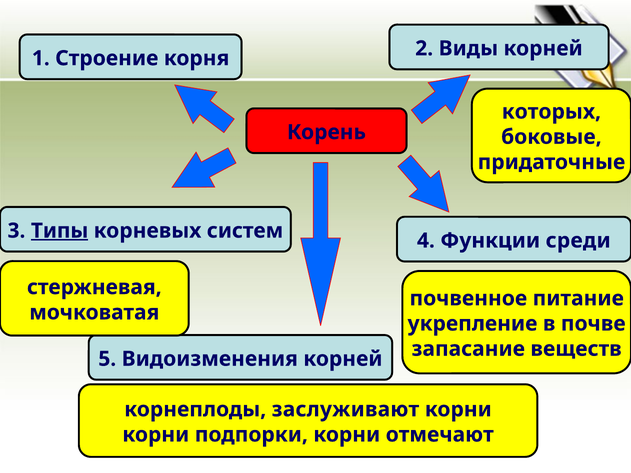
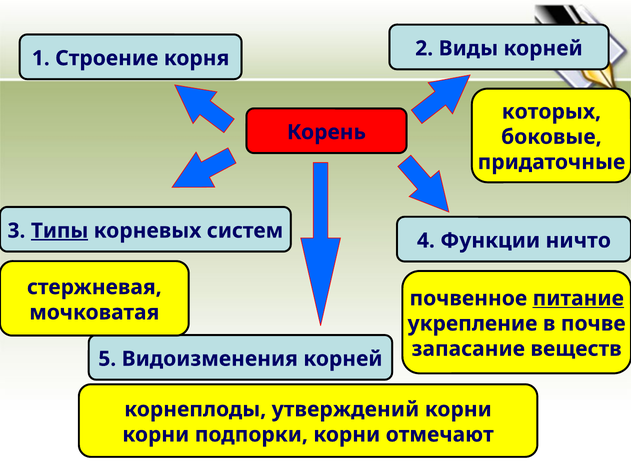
среди: среди -> ничто (578, 241)
питание underline: none -> present (578, 299)
заслуживают: заслуживают -> утверждений (345, 410)
